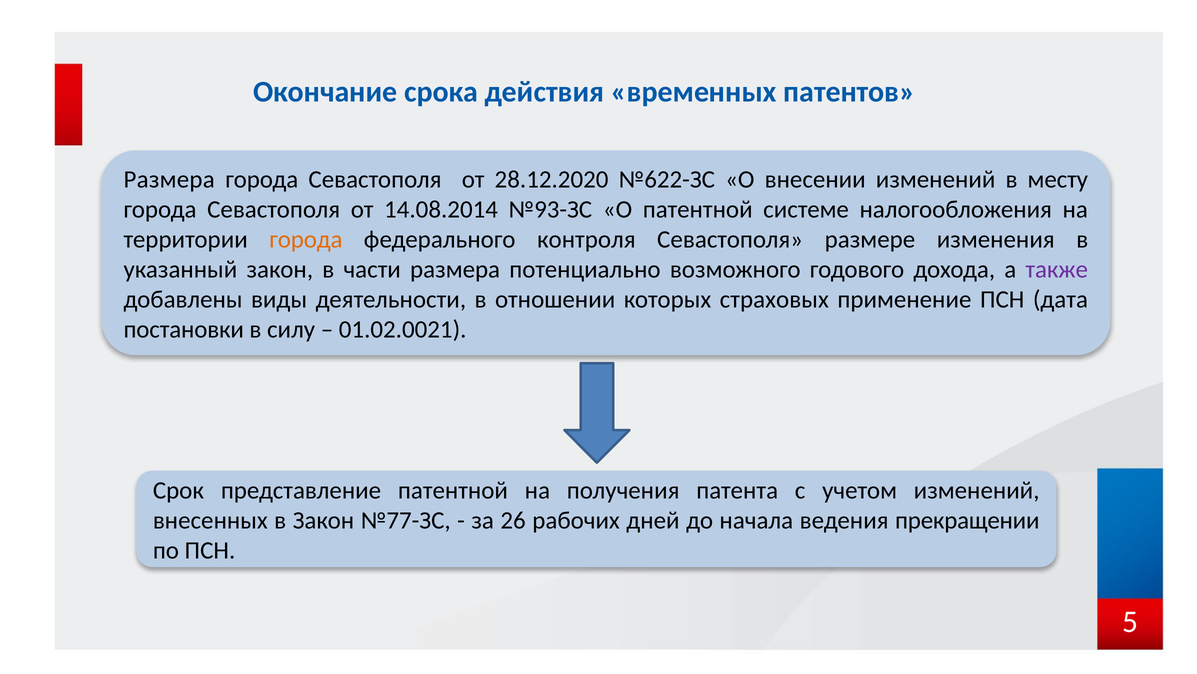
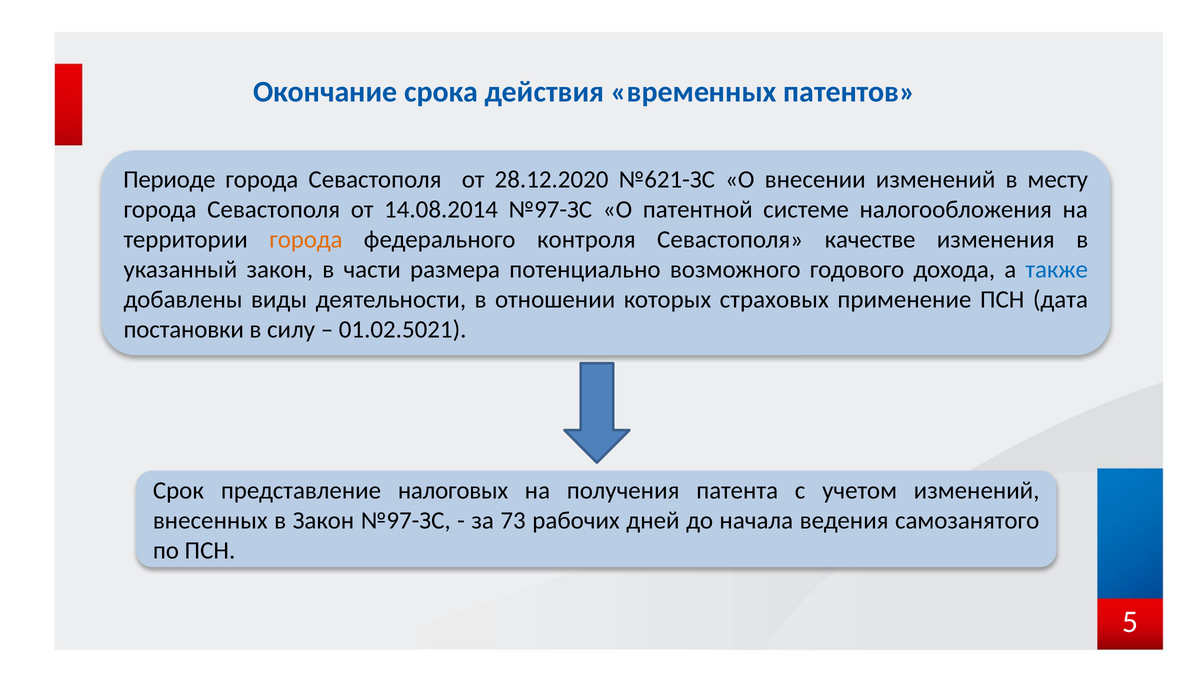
Размера: Размера -> Периоде (169, 179)
№622-ЗС: №622-ЗС -> №621-ЗС (667, 179)
14.08.2014 №93-ЗС: №93-ЗС -> №97-ЗС (550, 209)
размере: размере -> качестве (870, 239)
также colour: purple -> blue (1057, 269)
01.02.0021: 01.02.0021 -> 01.02.5021 (403, 329)
представление патентной: патентной -> налоговых (453, 490)
Закон №77-ЗС: №77-ЗС -> №97-ЗС (406, 520)
26: 26 -> 73 (513, 520)
прекращении: прекращении -> самозанятого (967, 520)
